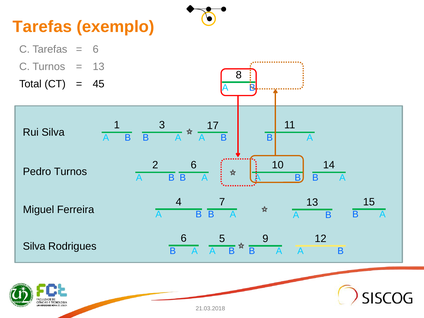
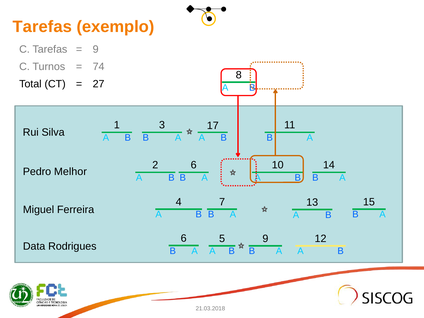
6: 6 -> 9 (96, 49)
13: 13 -> 74 (99, 67)
45: 45 -> 27 (99, 84)
Pedro Turnos: Turnos -> Melhor (70, 172)
Silva: Silva -> Data (34, 246)
